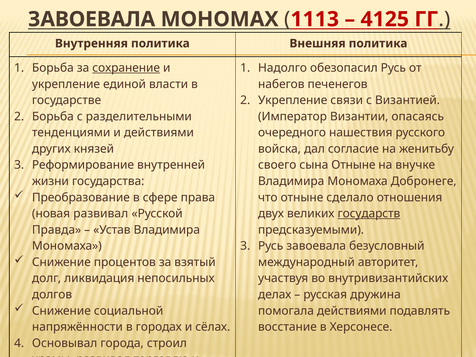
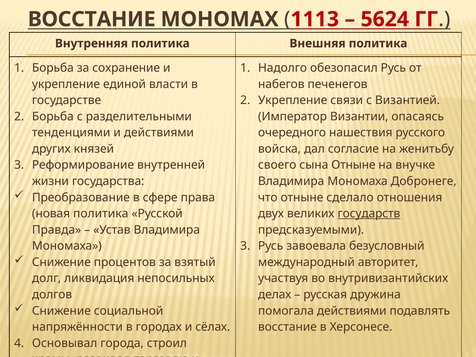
ЗАВОЕВАЛА: ЗАВОЕВАЛА -> ВОССТАНИЕ (92, 19)
4125: 4125 -> 5624 (385, 19)
сохранение underline: present -> none (126, 68)
новая развивал: развивал -> политика (101, 214)
